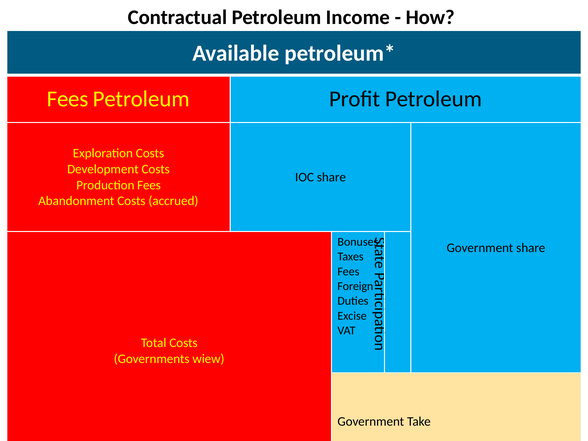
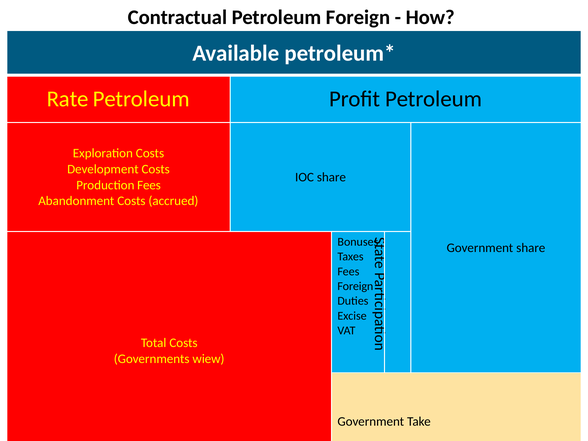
Petroleum Income: Income -> Foreign (358, 17)
Fees: Fees -> Rate (68, 99)
